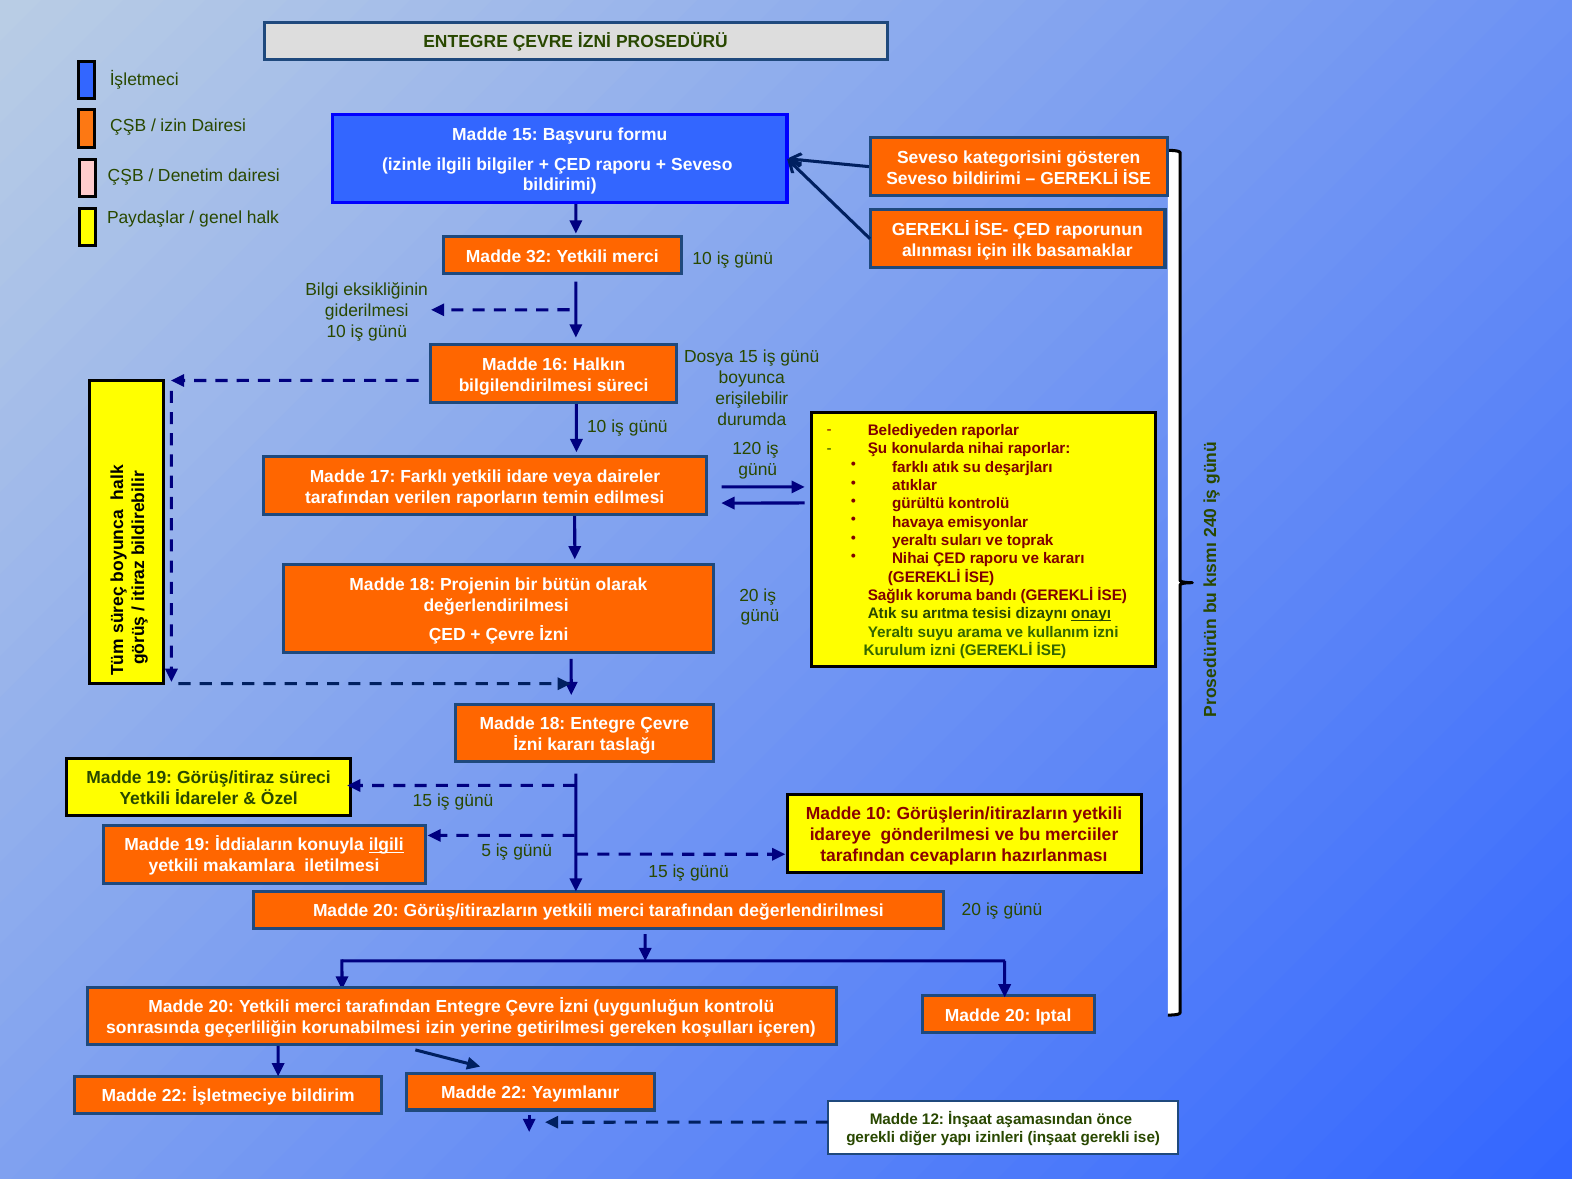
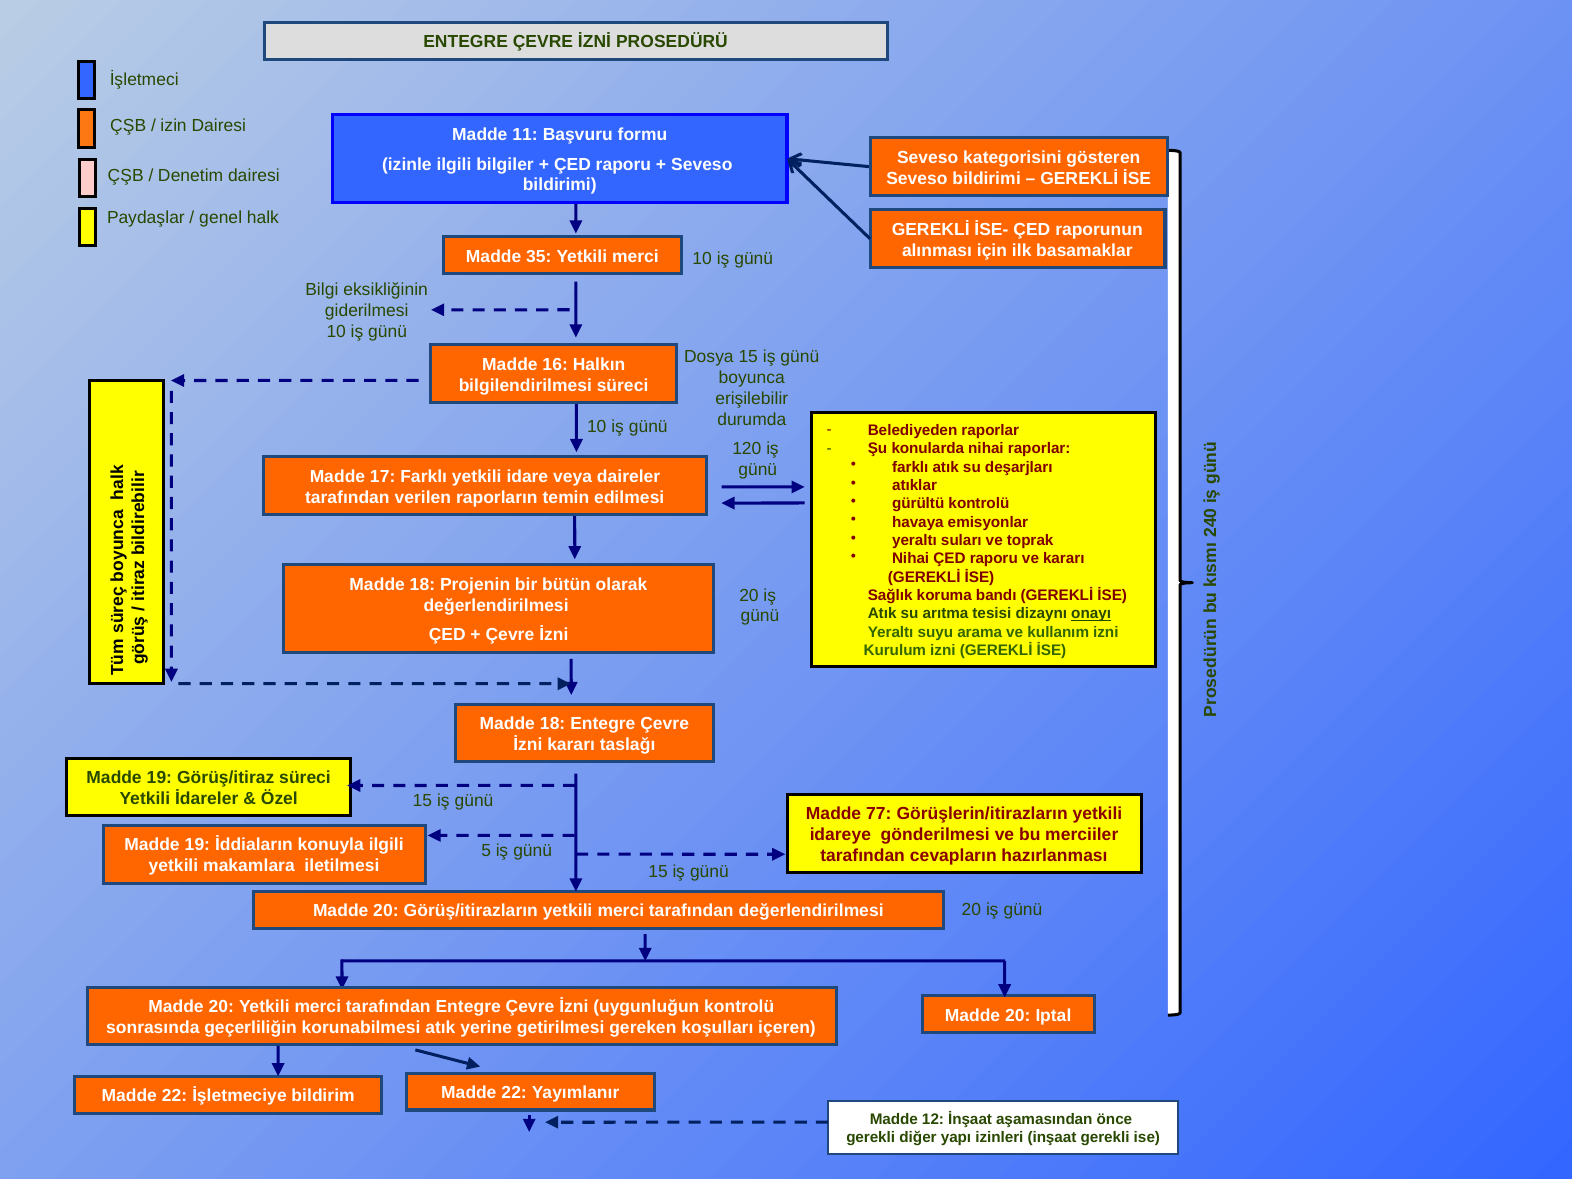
Madde 15: 15 -> 11 (525, 135)
32: 32 -> 35 (539, 256)
Madde 10: 10 -> 77 (879, 814)
ilgili underline: present -> none (386, 845)
korunabilmesi izin: izin -> atık (440, 1028)
